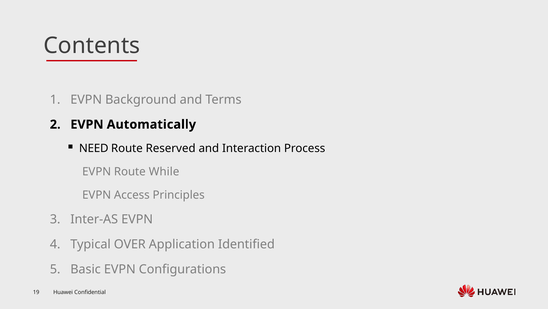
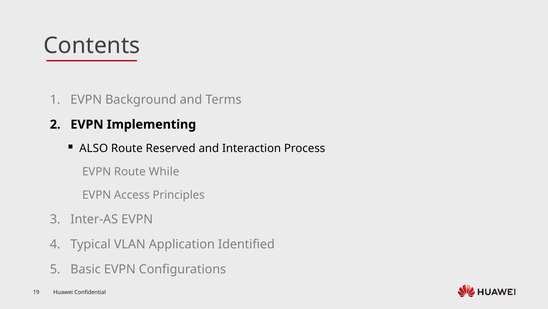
Automatically: Automatically -> Implementing (151, 124)
NEED: NEED -> ALSO (94, 148)
OVER: OVER -> VLAN (130, 244)
